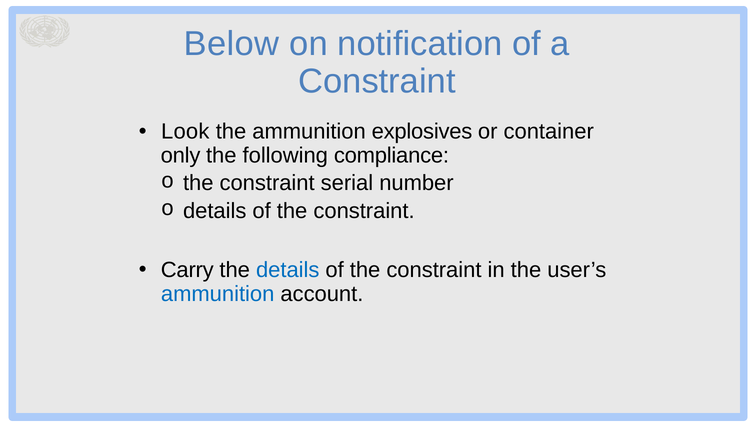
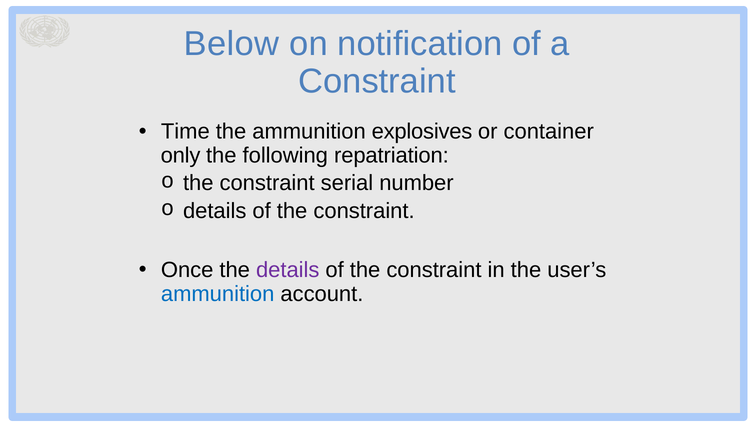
Look: Look -> Time (185, 132)
compliance: compliance -> repatriation (391, 156)
Carry: Carry -> Once (187, 270)
details colour: blue -> purple (288, 270)
